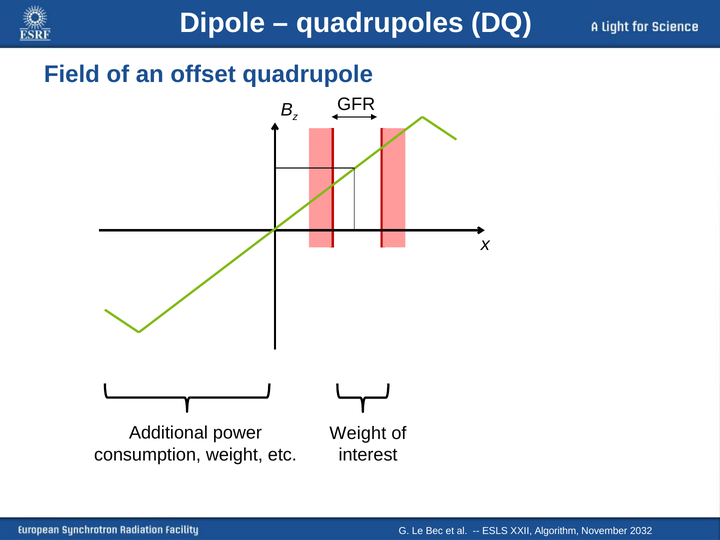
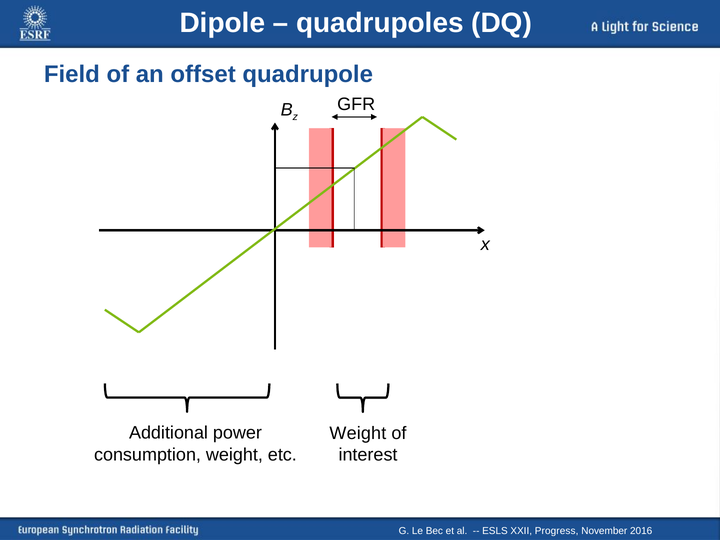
Algorithm: Algorithm -> Progress (557, 531)
2032: 2032 -> 2016 (641, 531)
